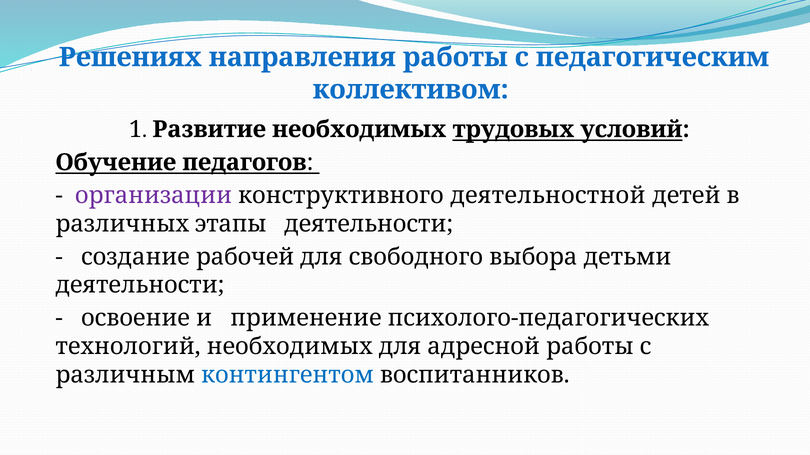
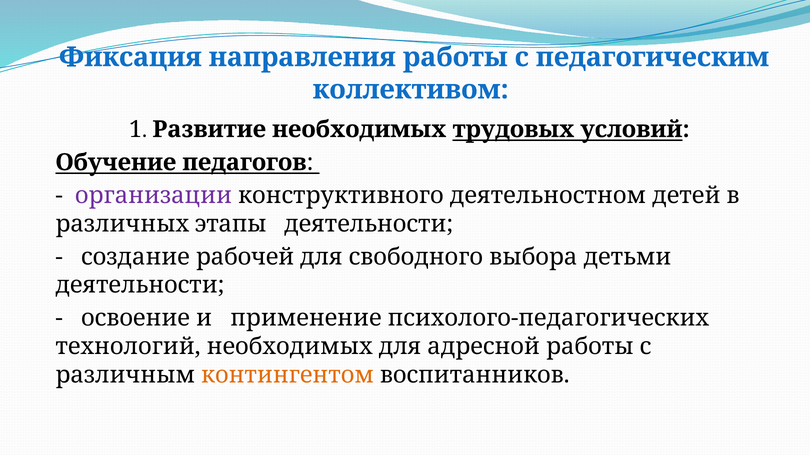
Решениях: Решениях -> Фиксация (130, 57)
деятельностной: деятельностной -> деятельностном (548, 196)
контингентом colour: blue -> orange (288, 375)
